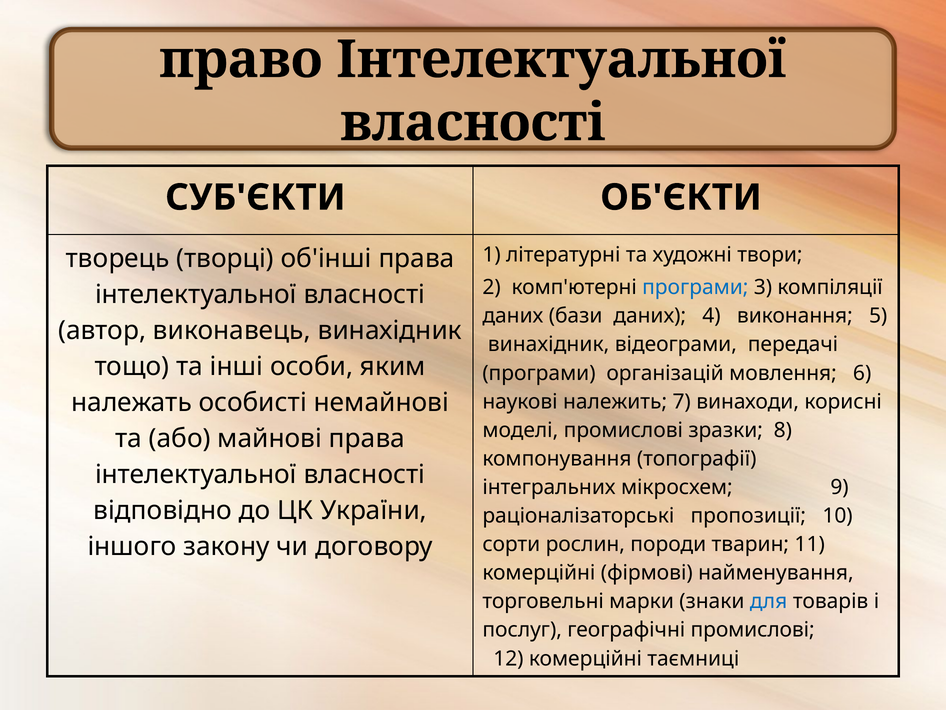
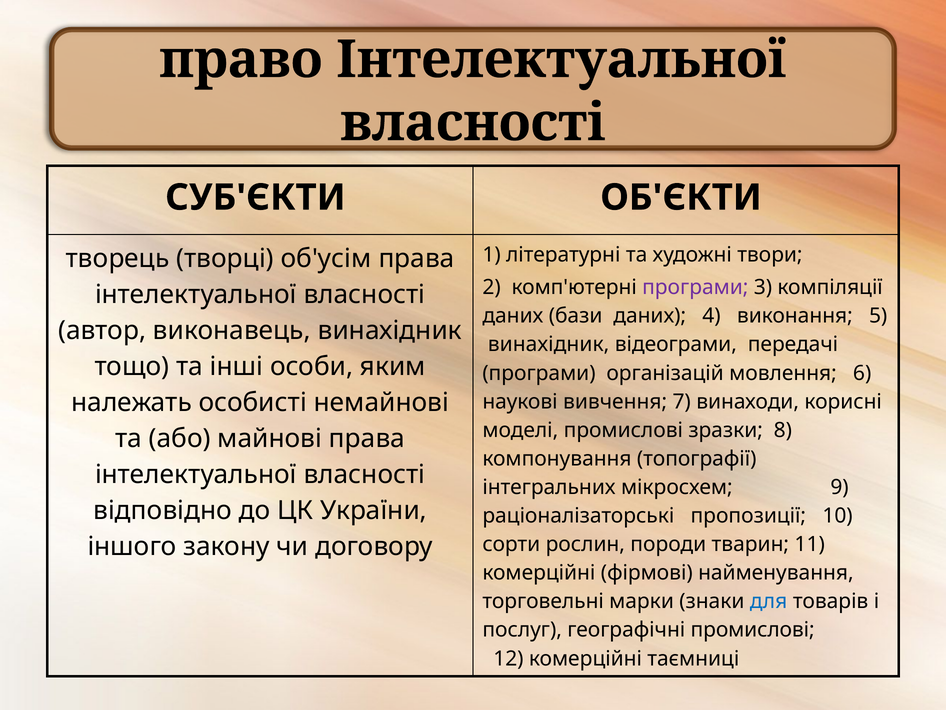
об'інші: об'інші -> об'усім (326, 259)
програми colour: blue -> purple (695, 287)
належить: належить -> вивчення (615, 401)
